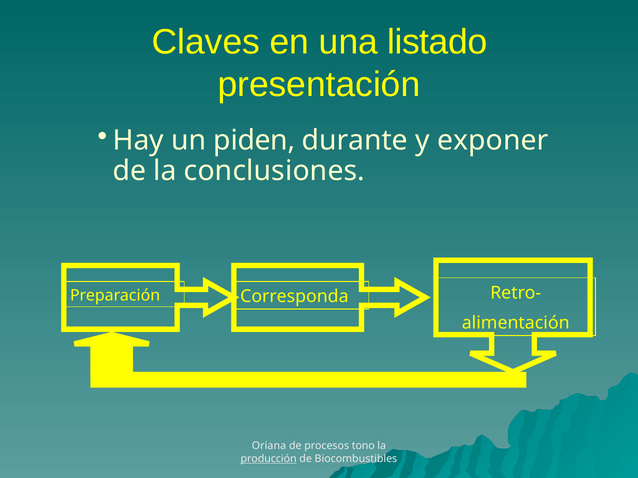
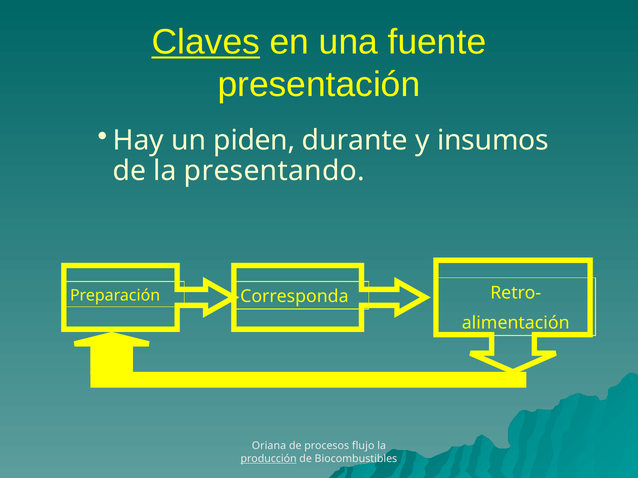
Claves underline: none -> present (206, 42)
listado: listado -> fuente (437, 42)
exponer: exponer -> insumos (493, 141)
conclusiones: conclusiones -> presentando (274, 171)
tono: tono -> flujo (363, 446)
